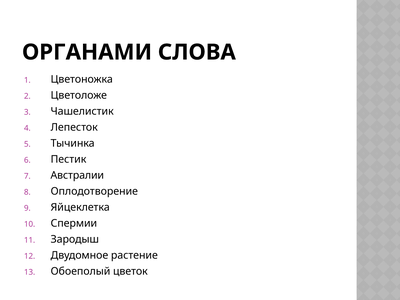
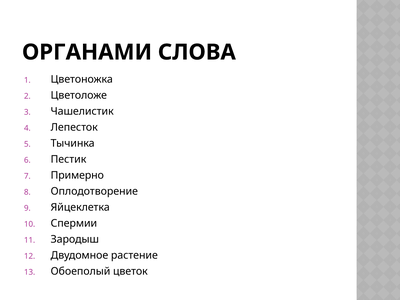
Австралии: Австралии -> Примерно (77, 175)
